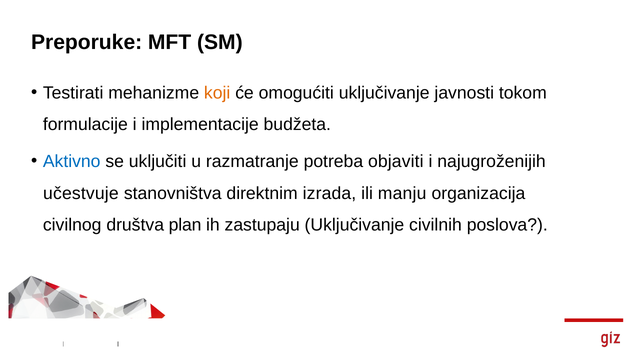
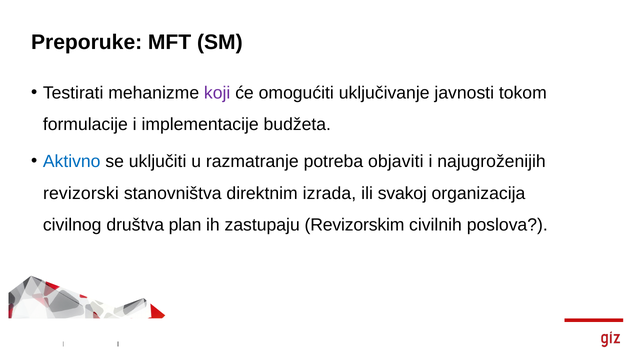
koji colour: orange -> purple (217, 93)
učestvuje: učestvuje -> revizorski (81, 193)
manju: manju -> svakoj (402, 193)
zastupaju Uključivanje: Uključivanje -> Revizorskim (355, 225)
